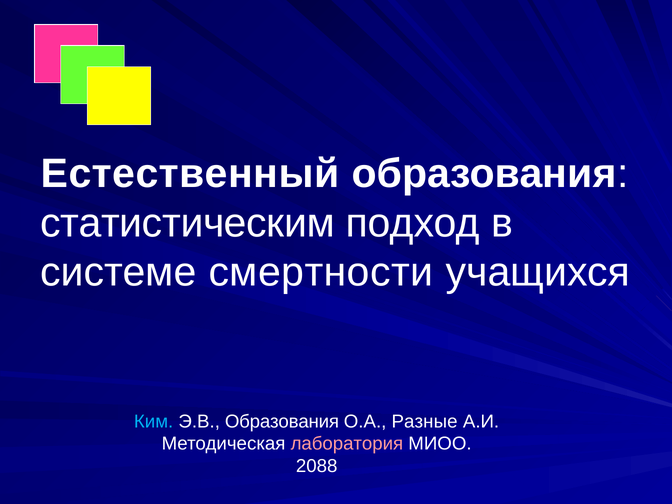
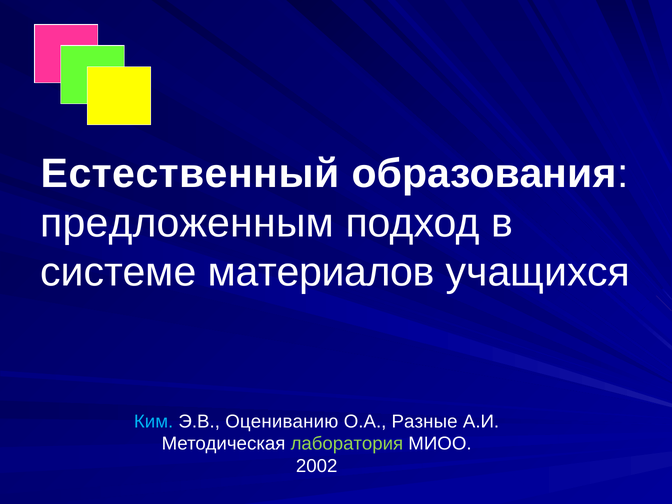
статистическим: статистическим -> предложенным (187, 223)
смертности: смертности -> материалов (321, 272)
Э.В Образования: Образования -> Оцениванию (282, 421)
лаборатория colour: pink -> light green (347, 444)
2088: 2088 -> 2002 (317, 466)
